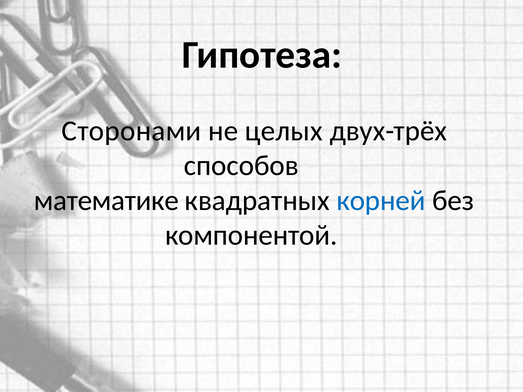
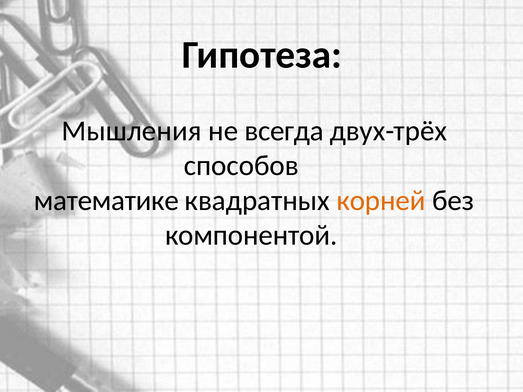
Сторонами: Сторонами -> Мышления (132, 131)
целых: целых -> всегда (284, 131)
корней colour: blue -> orange (381, 201)
